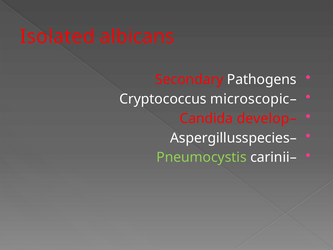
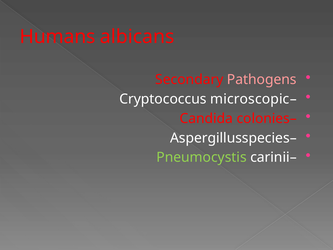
Isolated: Isolated -> Humans (58, 37)
Pathogens colour: white -> pink (262, 79)
develop: develop -> colonies (263, 118)
